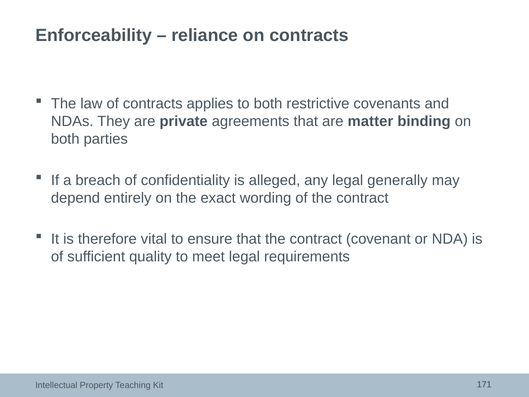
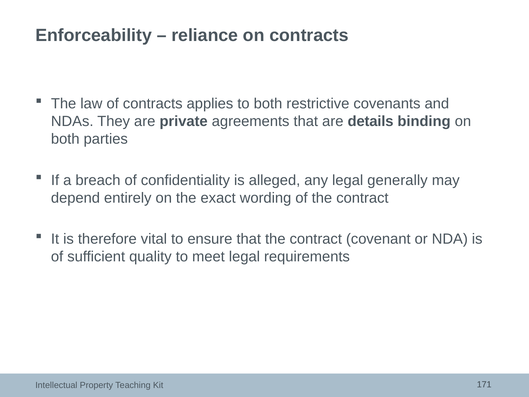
matter: matter -> details (371, 121)
